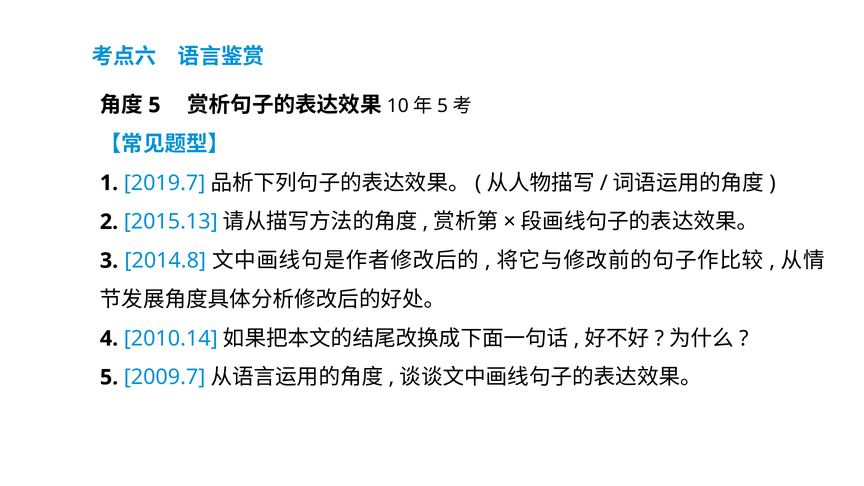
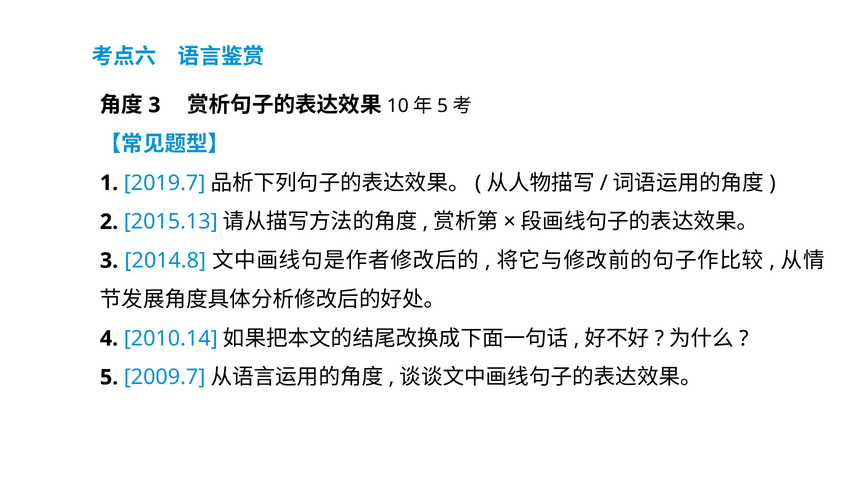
5: 5 -> 3 (154, 105)
